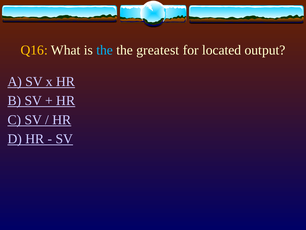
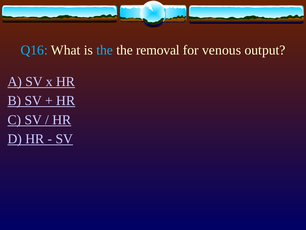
Q16 colour: yellow -> light blue (34, 50)
greatest: greatest -> removal (158, 50)
located: located -> venous (222, 50)
